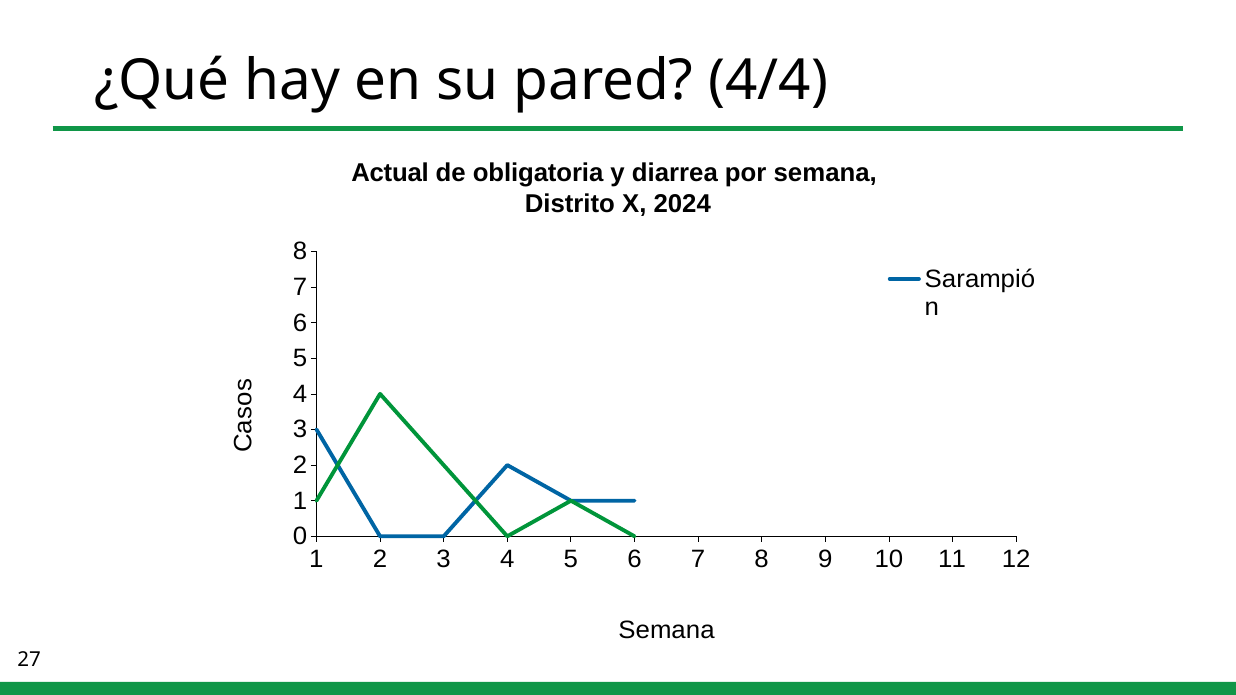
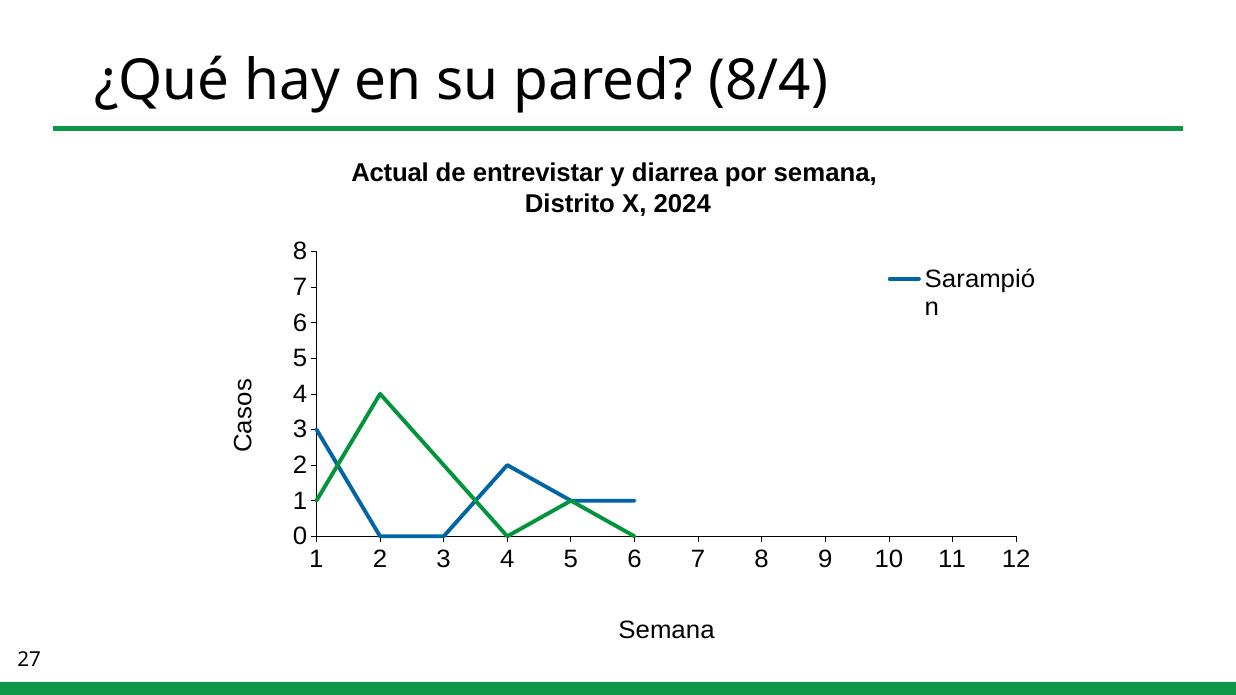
4/4: 4/4 -> 8/4 (768, 81)
obligatoria: obligatoria -> entrevistar (538, 173)
